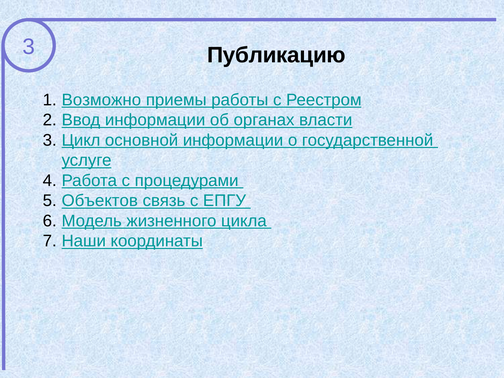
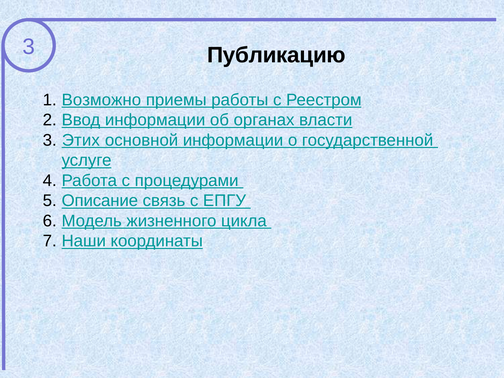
Цикл: Цикл -> Этих (81, 140)
Объектов: Объектов -> Описание (100, 201)
